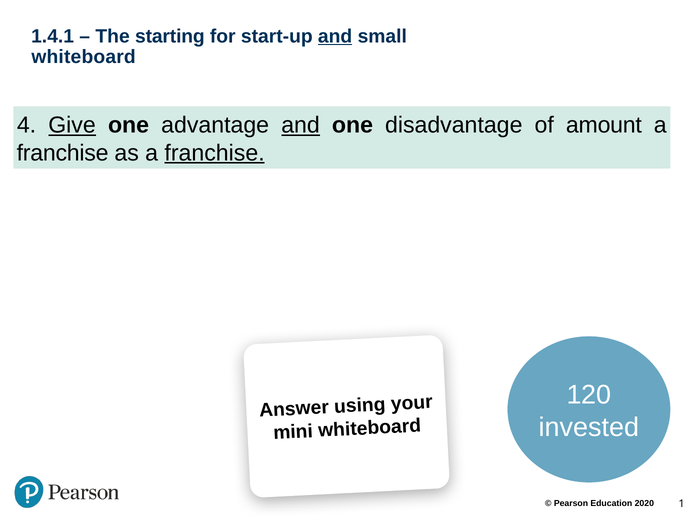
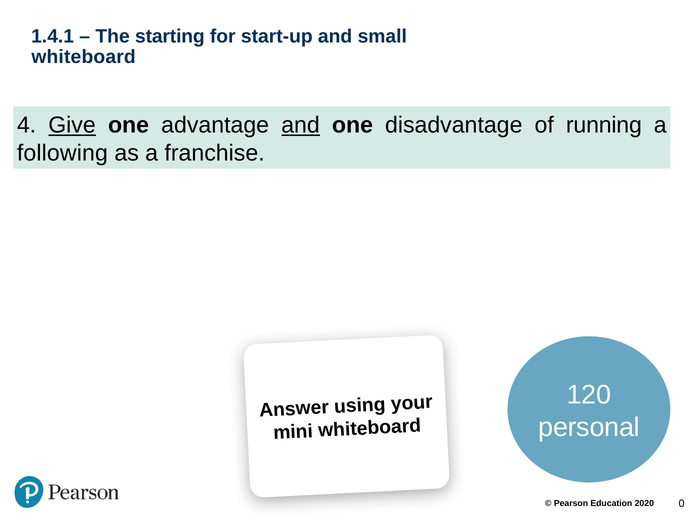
and underline: present -> none (335, 36)
amount: amount -> running (604, 125)
franchise: franchise -> following (62, 153)
franchise underline: present -> none (215, 153)
invested: invested -> personal (589, 427)
1: 1 -> 0 (682, 504)
